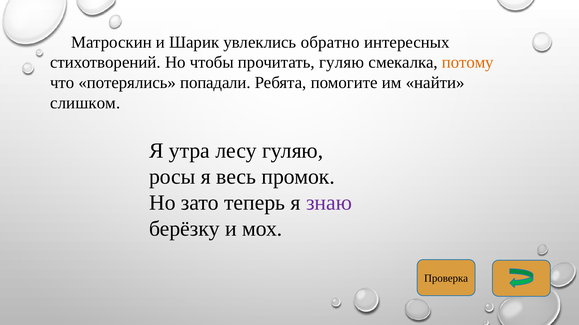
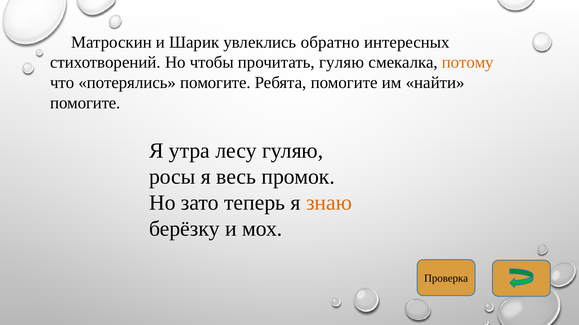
потерялись попадали: попадали -> помогите (215, 83)
слишком: слишком -> помогите (85, 103)
знаю colour: purple -> orange (329, 203)
